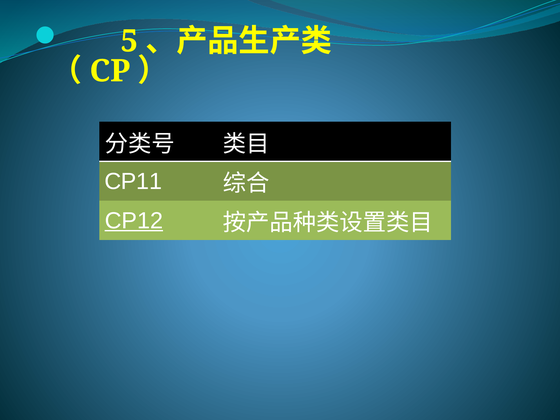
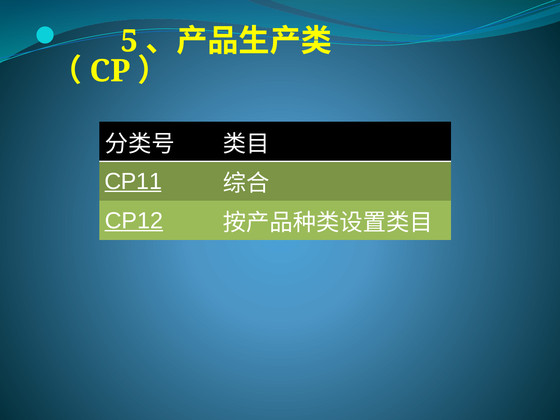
CP11 underline: none -> present (133, 181)
